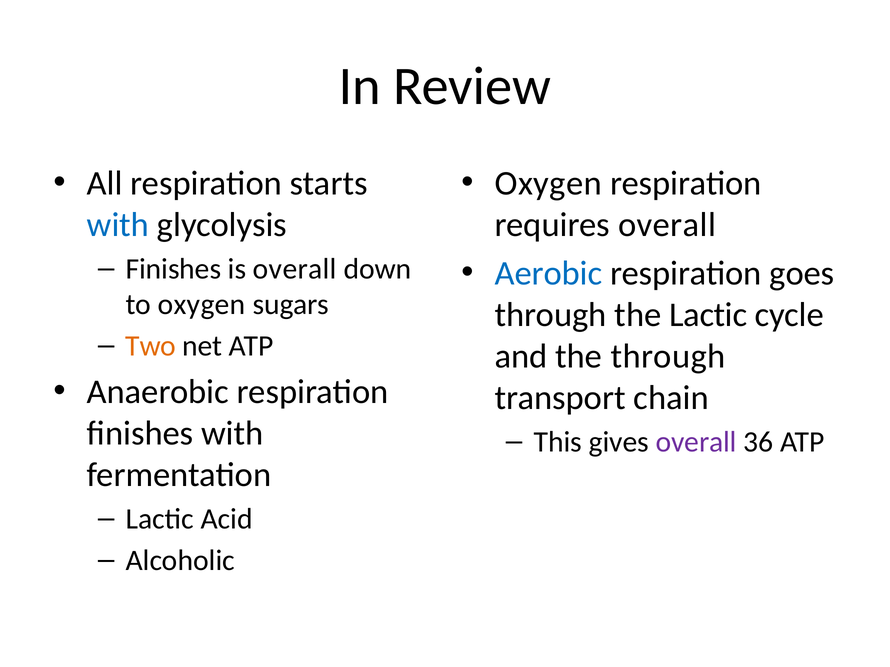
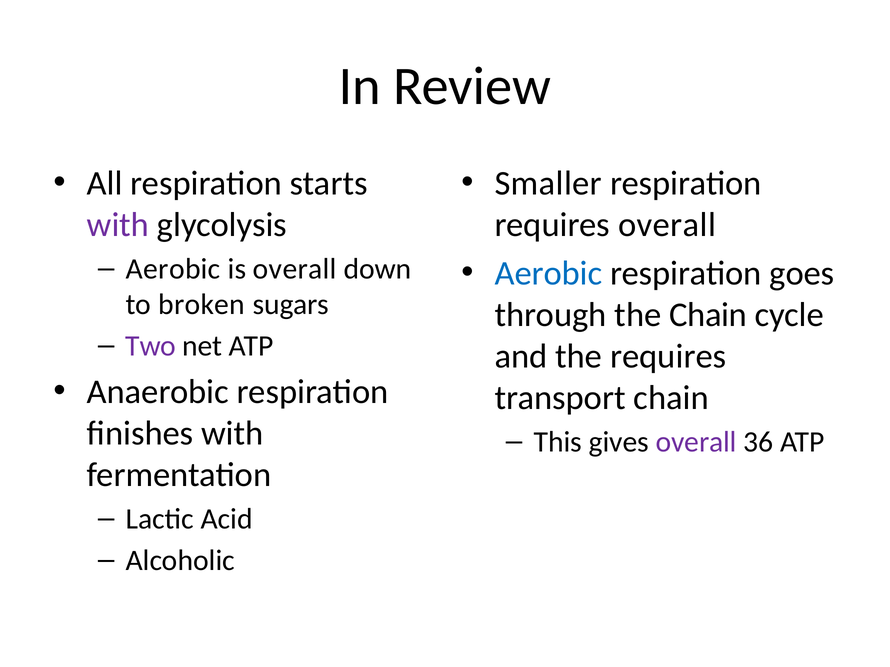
Oxygen: Oxygen -> Smaller (548, 183)
with colour: blue -> purple (118, 225)
Finishes: Finishes -> Aerobic (173, 269)
to oxygen: oxygen -> broken (202, 305)
the Lactic: Lactic -> Chain (708, 315)
Two colour: orange -> purple (151, 346)
the through: through -> requires (668, 357)
